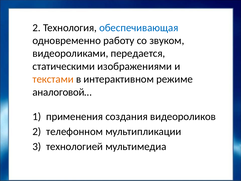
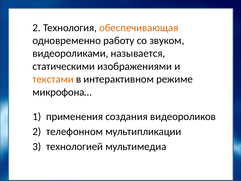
обеспечивающая colour: blue -> orange (139, 28)
передается: передается -> называется (138, 53)
аналоговой…: аналоговой… -> микрофона… (62, 92)
